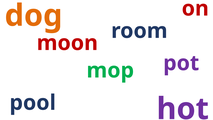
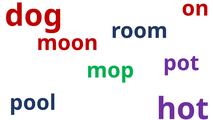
dog colour: orange -> red (34, 16)
